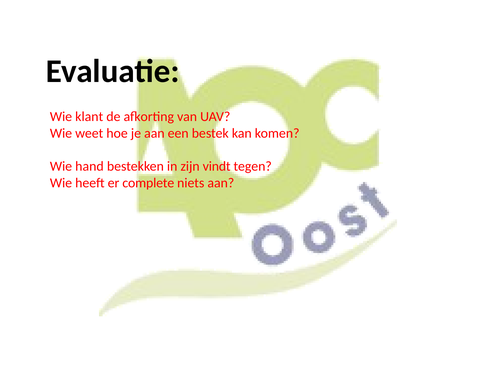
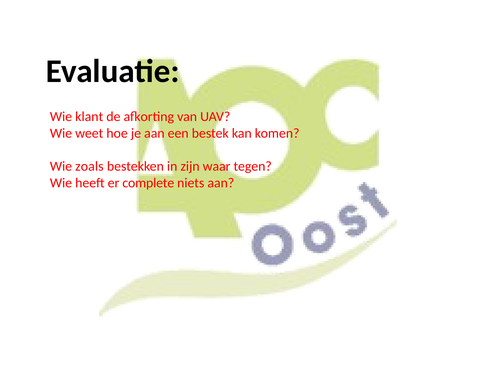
hand: hand -> zoals (89, 166)
vindt: vindt -> waar (217, 166)
